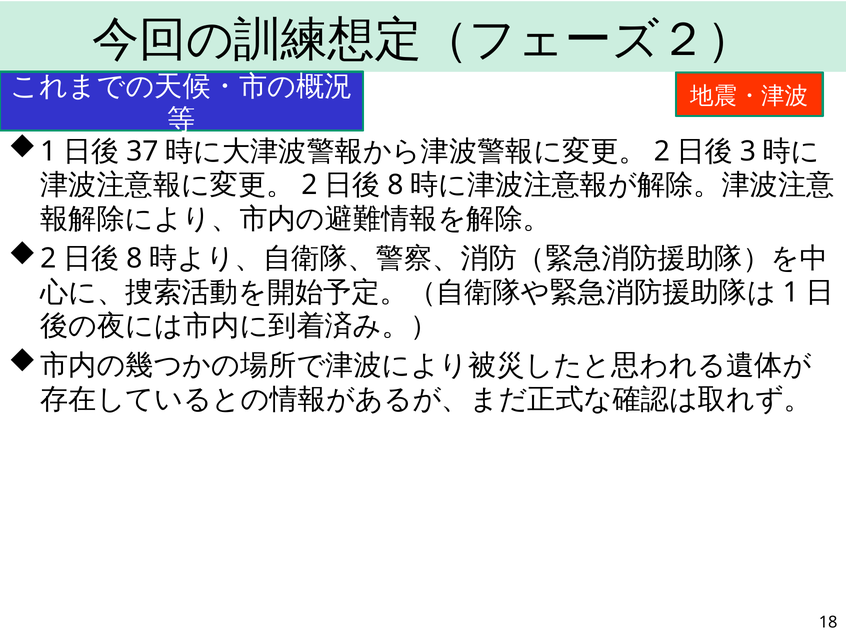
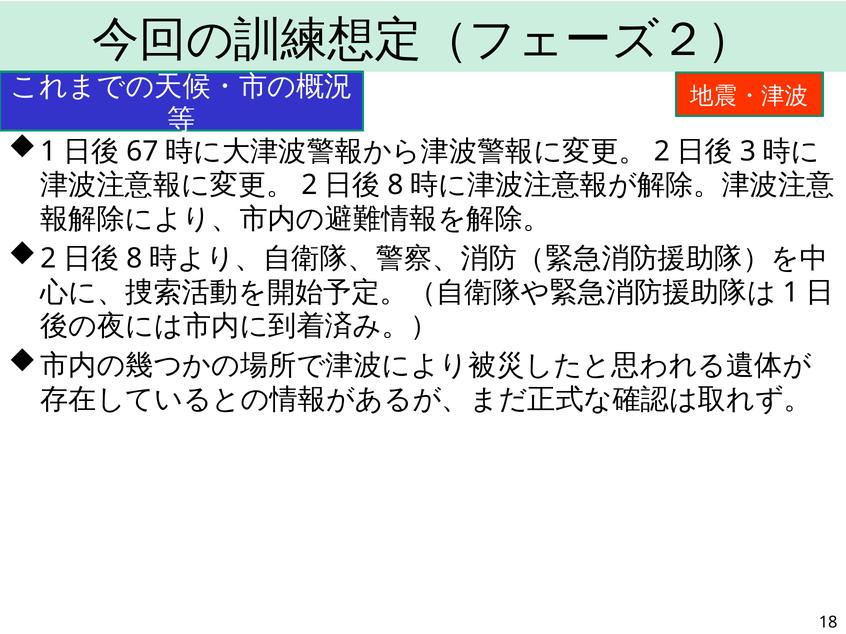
37: 37 -> 67 (142, 151)
